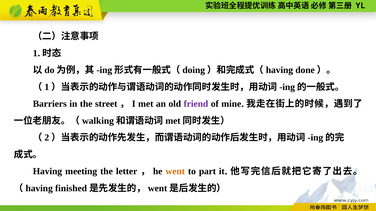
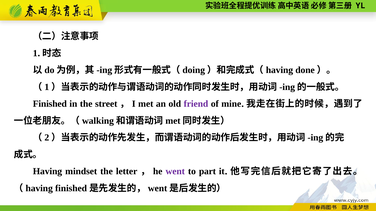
Barriers: Barriers -> Finished (50, 104)
meeting: meeting -> mindset (81, 172)
went colour: orange -> purple (175, 172)
